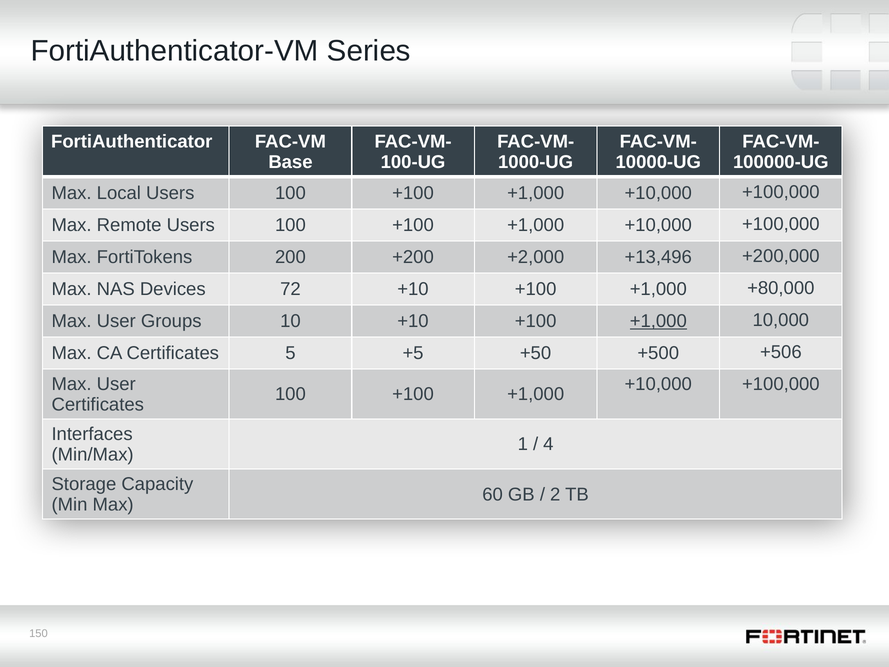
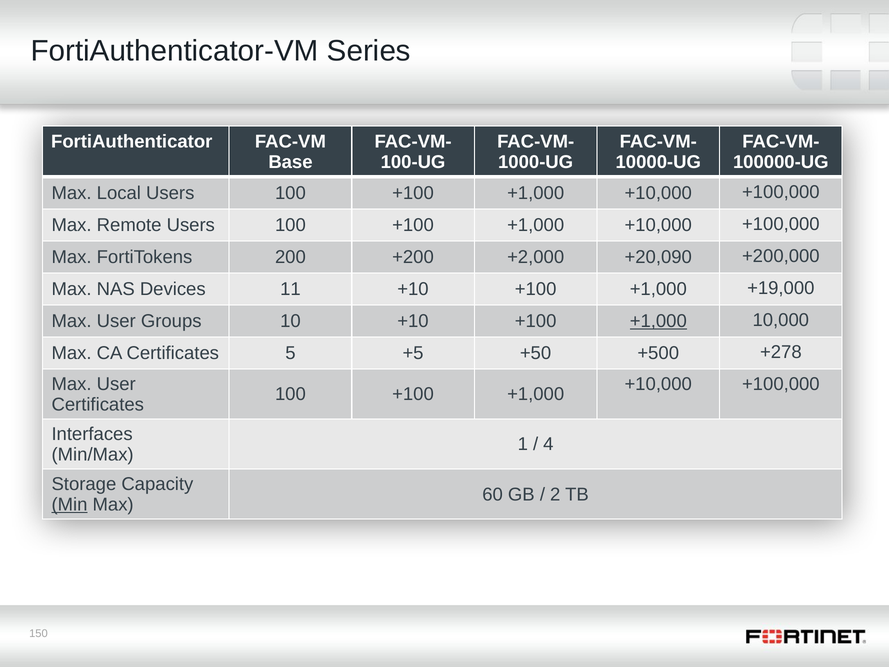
+13,496: +13,496 -> +20,090 (658, 257)
72: 72 -> 11 (290, 289)
+80,000: +80,000 -> +19,000 (781, 288)
+506: +506 -> +278 (781, 352)
Min underline: none -> present (70, 505)
